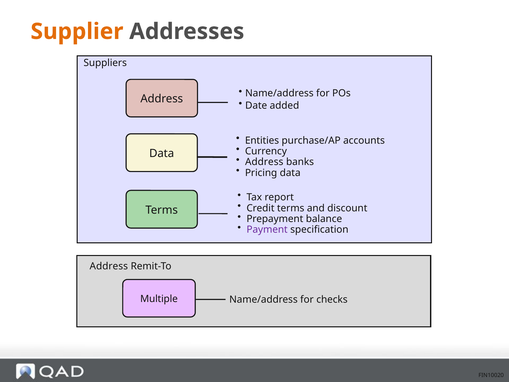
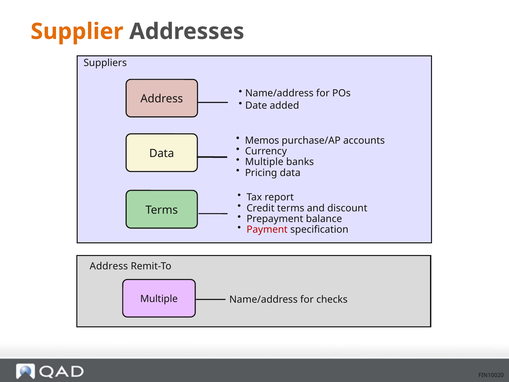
Entities: Entities -> Memos (262, 140)
Address: Address -> Multiple (264, 162)
Payment colour: purple -> red (267, 230)
